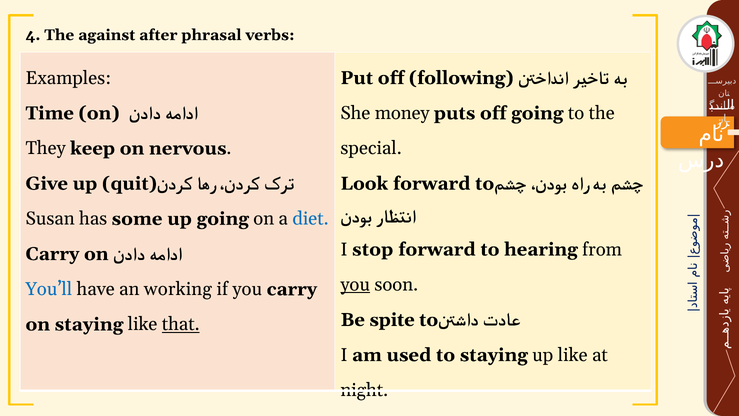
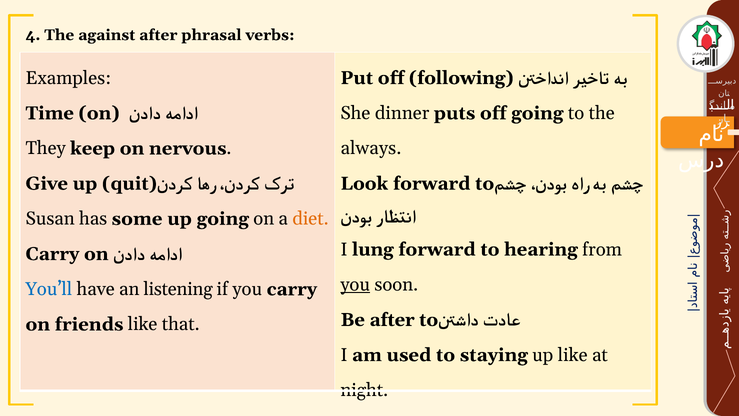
money: money -> dinner (402, 113)
special: special -> always (371, 148)
diet colour: blue -> orange (310, 219)
stop: stop -> lung (373, 249)
working: working -> listening (178, 289)
Be spite: spite -> after (392, 320)
on staying: staying -> friends (89, 324)
that underline: present -> none (181, 324)
